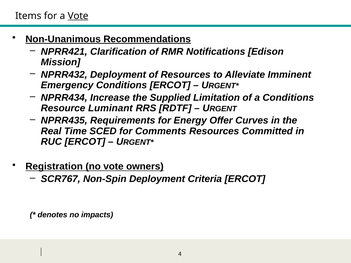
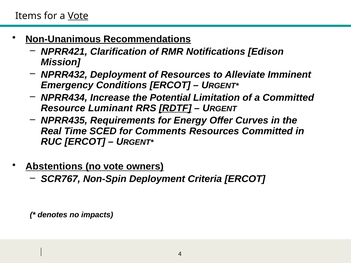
Supplied: Supplied -> Potential (170, 98)
a Conditions: Conditions -> Committed (288, 98)
RDTF underline: none -> present (175, 108)
Registration: Registration -> Abstentions (54, 167)
